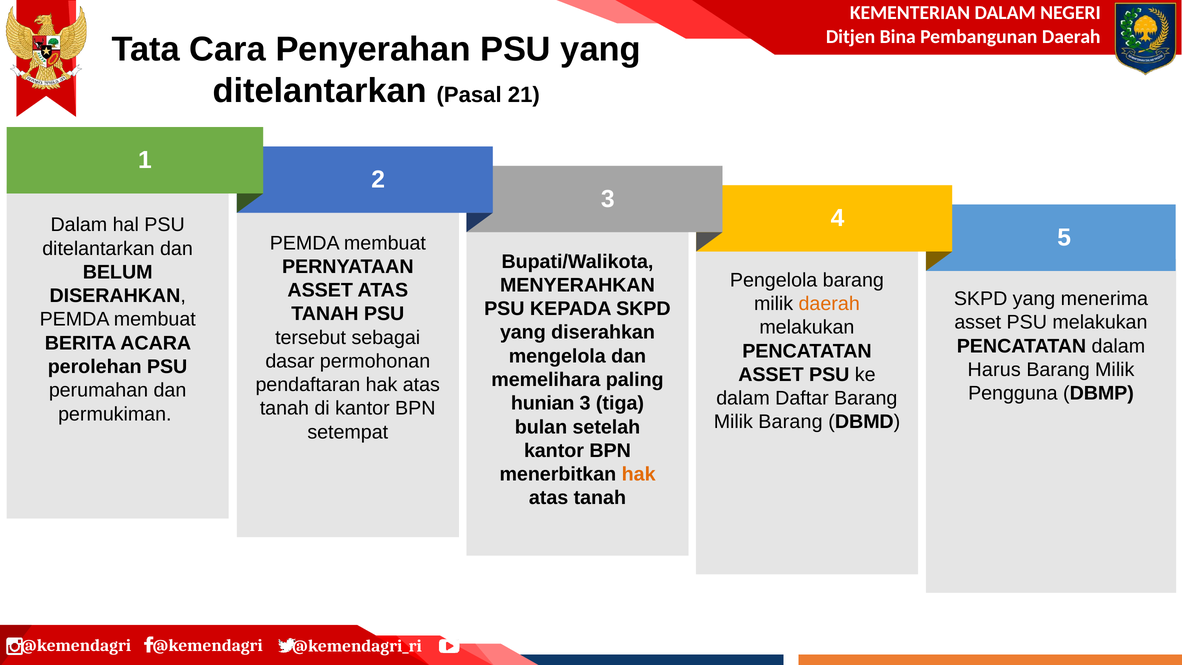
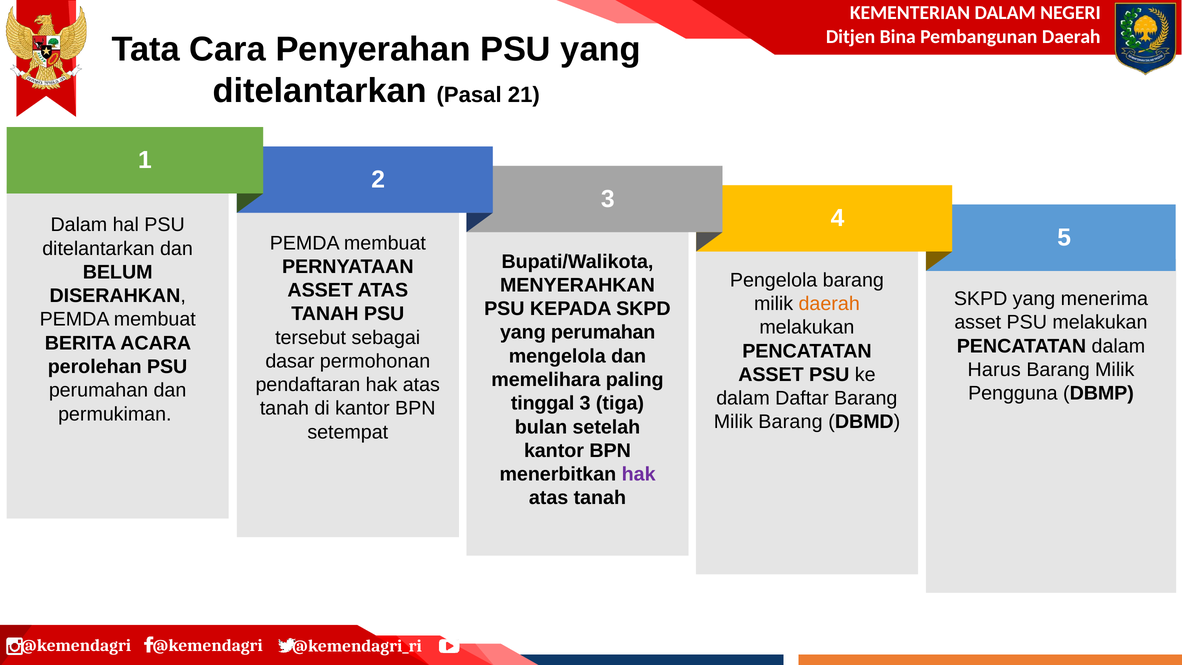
yang diserahkan: diserahkan -> perumahan (603, 332)
hunian: hunian -> tinggal (543, 403)
hak colour: orange -> purple (639, 474)
